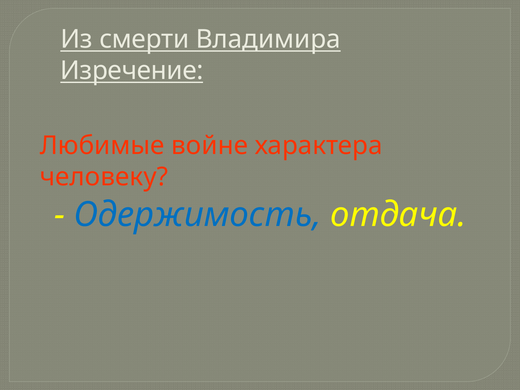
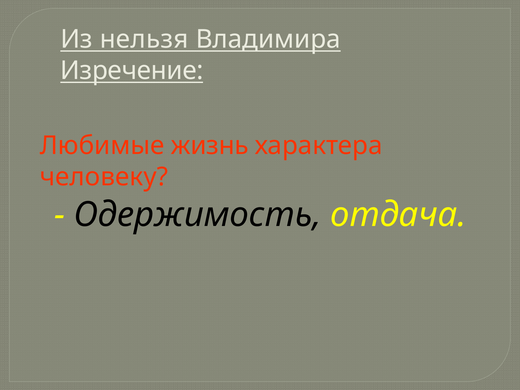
смерти: смерти -> нельзя (144, 39)
войне: войне -> жизнь (210, 146)
Одержимость colour: blue -> black (198, 215)
